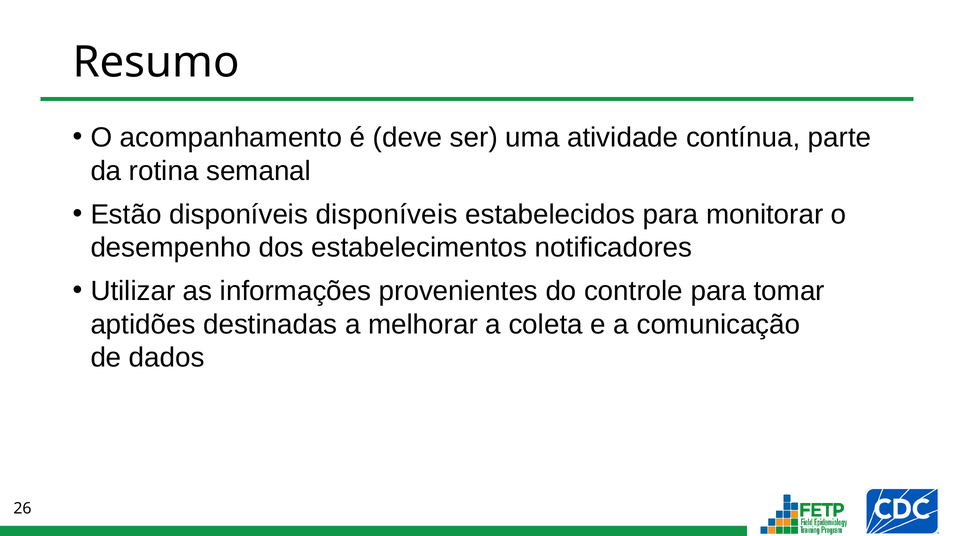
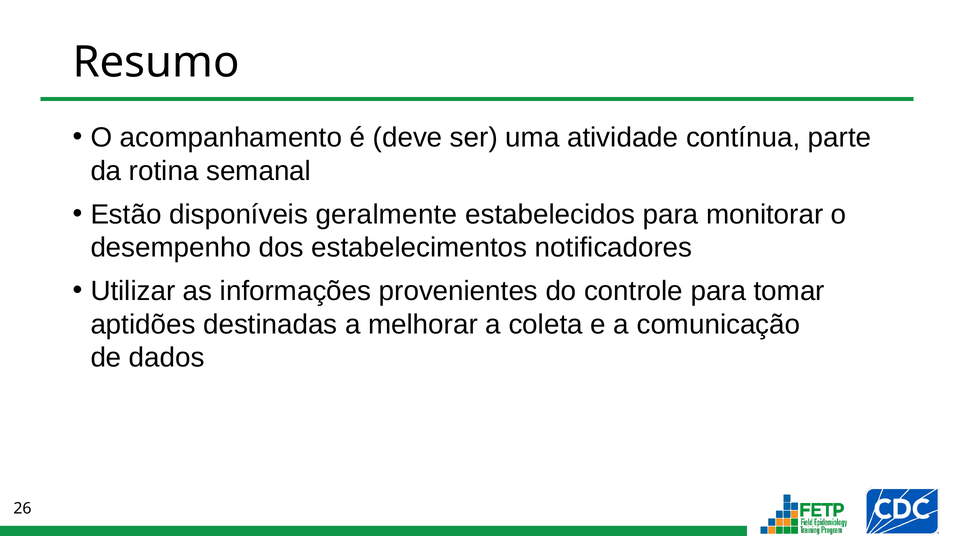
disponíveis disponíveis: disponíveis -> geralmente (387, 215)
